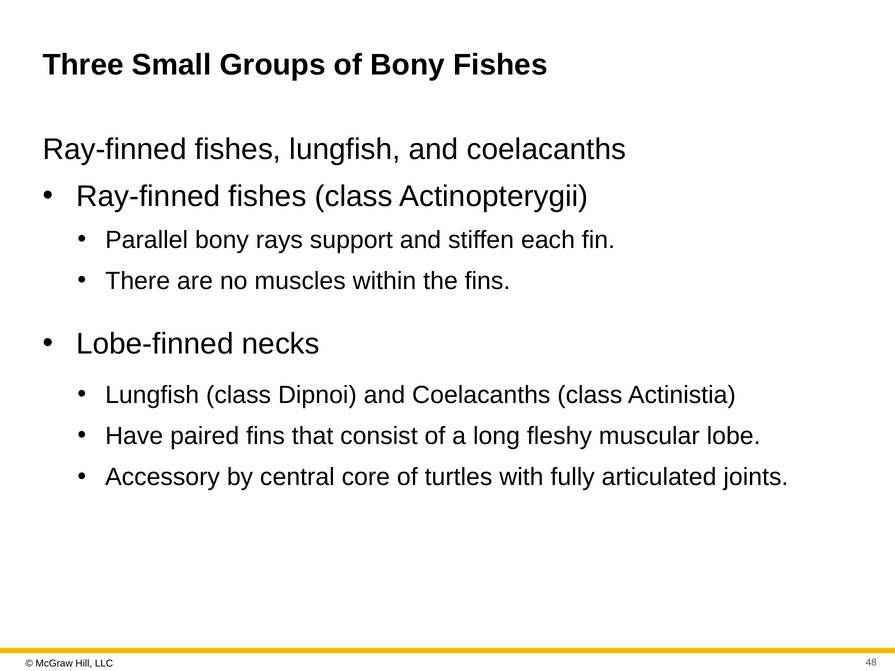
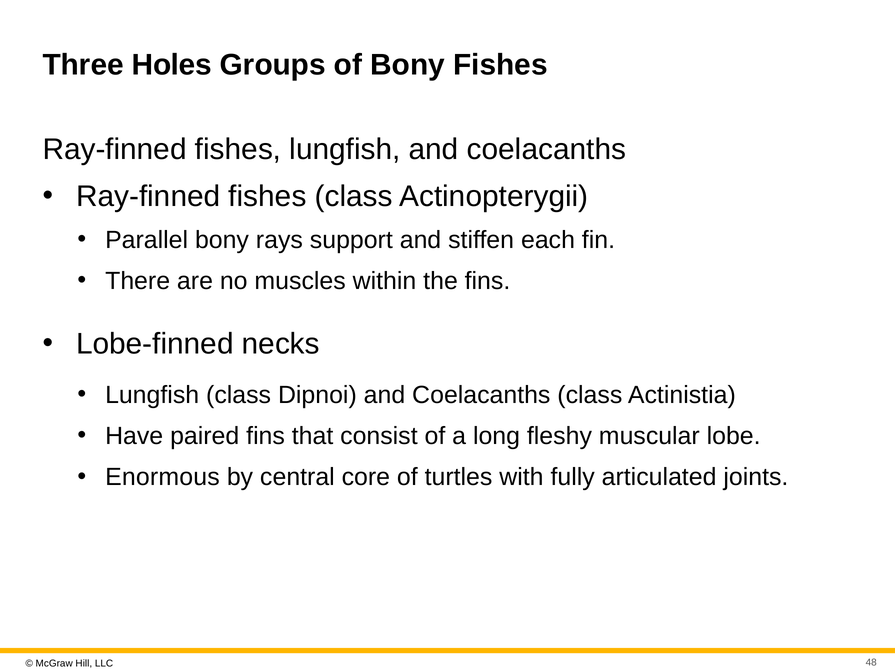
Small: Small -> Holes (172, 65)
Accessory: Accessory -> Enormous (162, 477)
